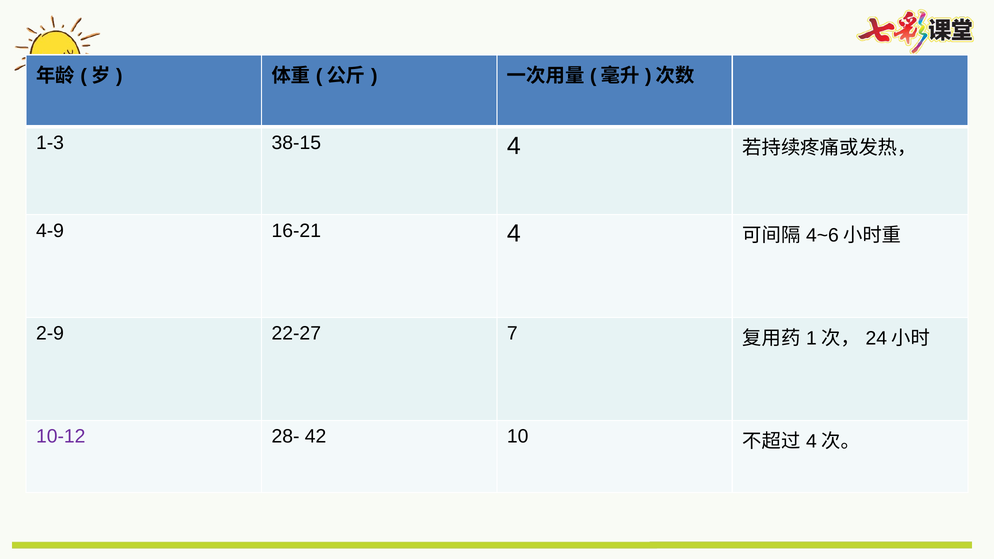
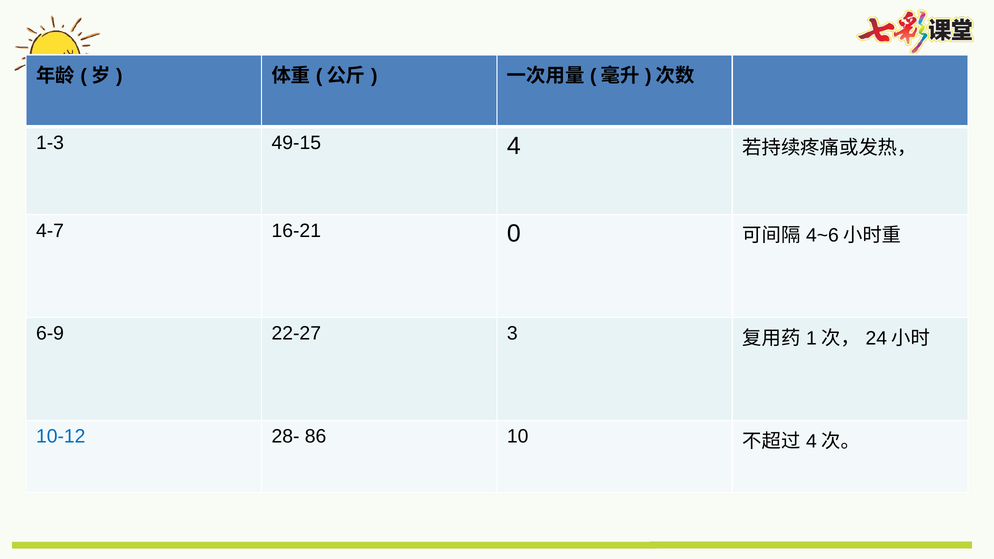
38-15: 38-15 -> 49-15 (296, 143)
4-9: 4-9 -> 4-7 (50, 231)
16-21 4: 4 -> 0 (514, 234)
2-9: 2-9 -> 6-9 (50, 334)
7: 7 -> 3 (512, 334)
10-12 colour: purple -> blue (61, 437)
42: 42 -> 86 (316, 437)
